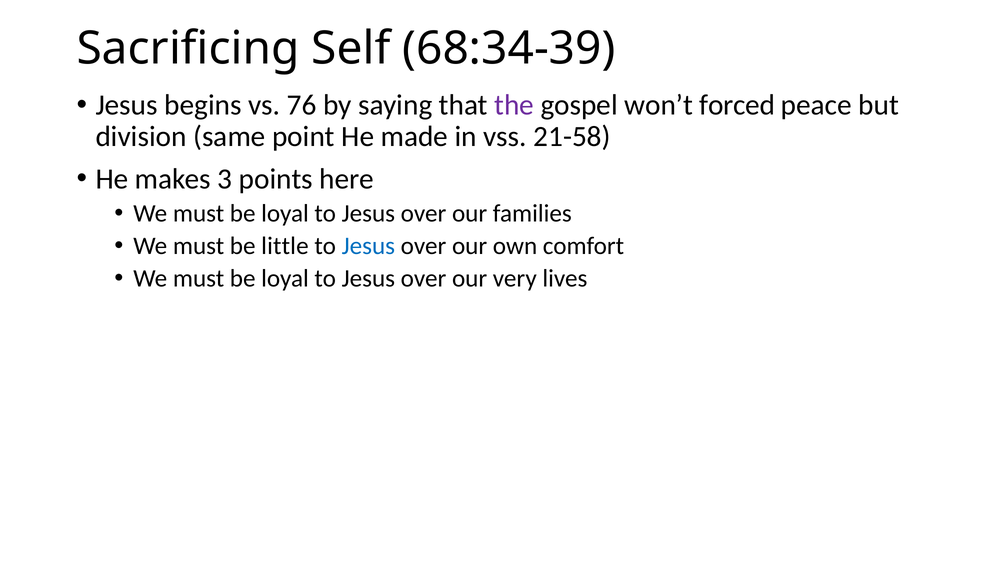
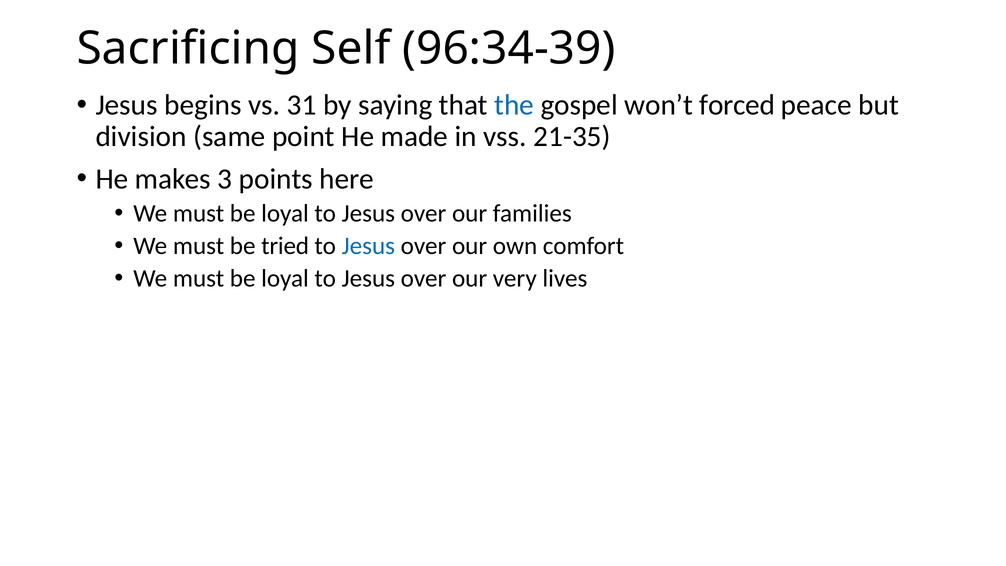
68:34-39: 68:34-39 -> 96:34-39 (509, 48)
76: 76 -> 31 (302, 105)
the colour: purple -> blue (514, 105)
21-58: 21-58 -> 21-35 (572, 137)
little: little -> tried (285, 246)
